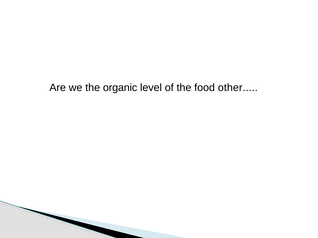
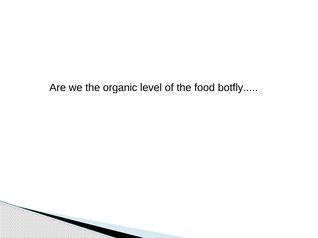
other: other -> botfly (238, 88)
